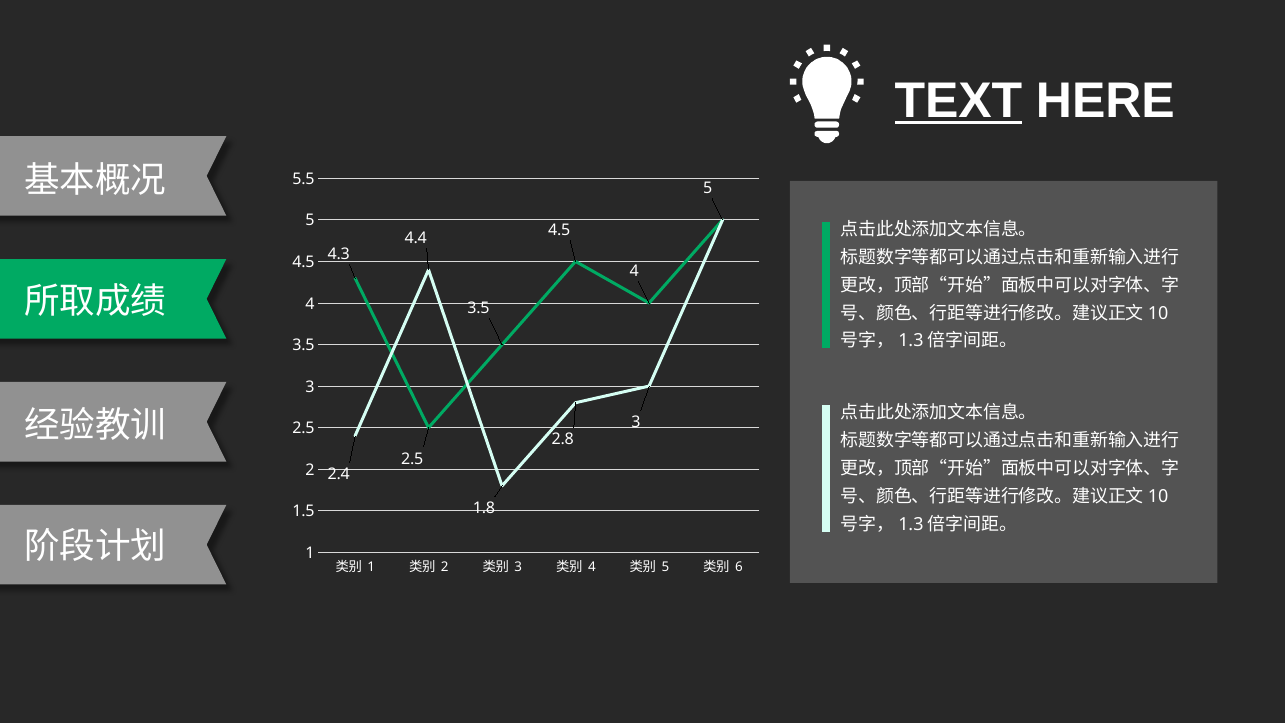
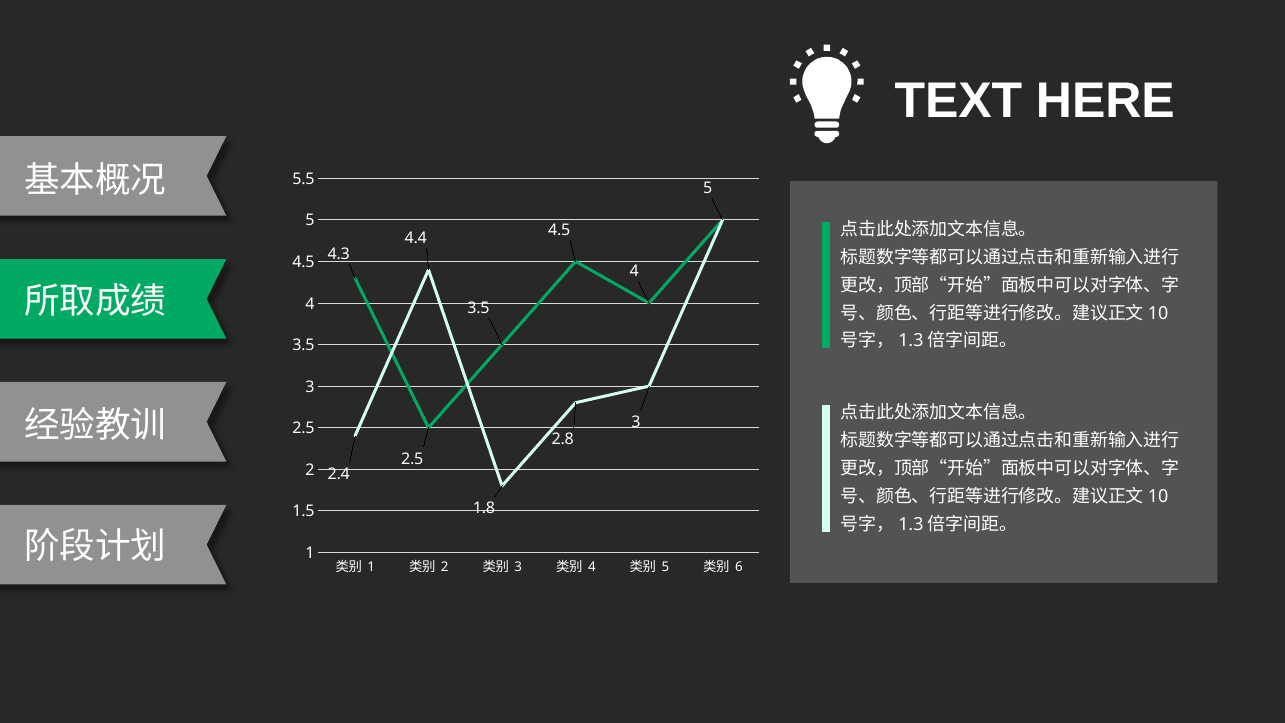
TEXT underline: present -> none (958, 101)
